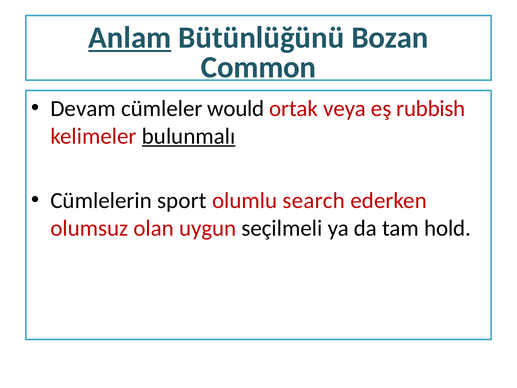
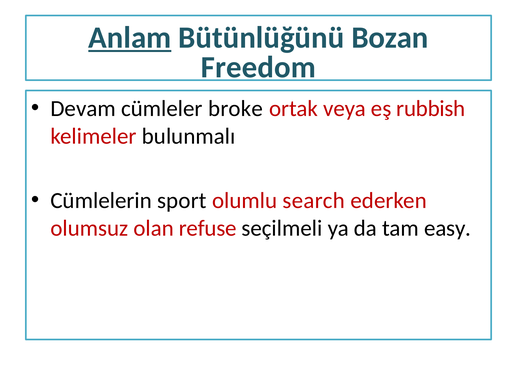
Common: Common -> Freedom (258, 67)
would: would -> broke (236, 108)
bulunmalı underline: present -> none (189, 136)
uygun: uygun -> refuse (208, 228)
hold: hold -> easy (448, 228)
